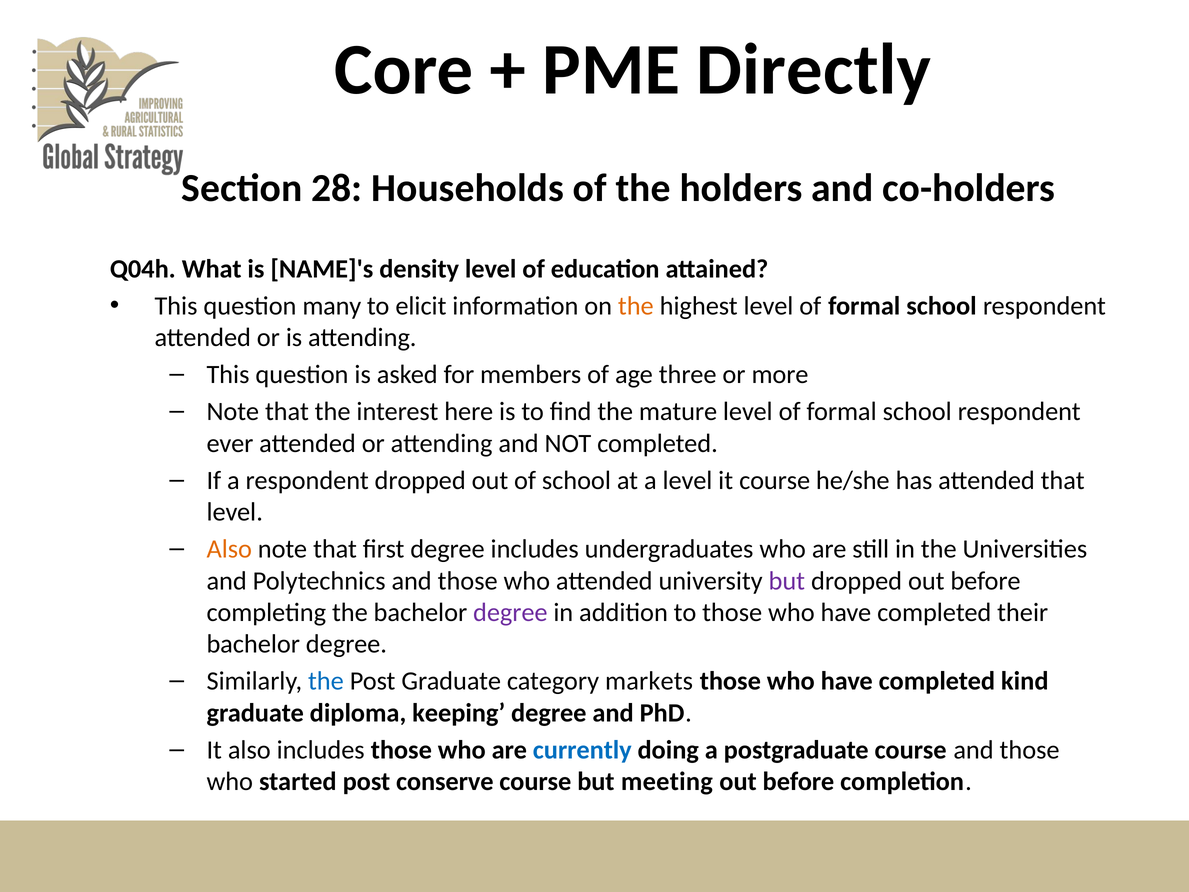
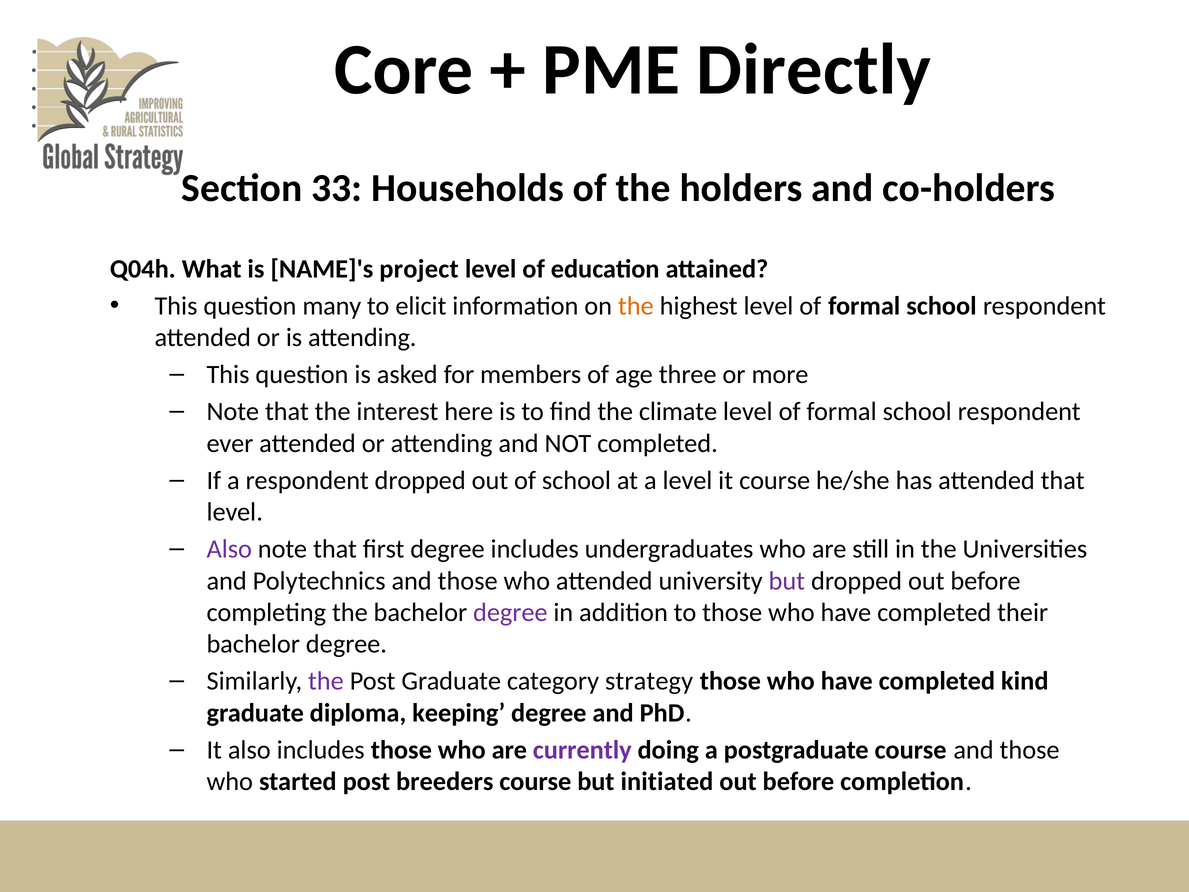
28: 28 -> 33 (337, 188)
density: density -> project (419, 269)
mature: mature -> climate (678, 412)
Also colour: orange -> purple (229, 549)
the colour: blue -> purple (326, 681)
markets: markets -> strategy (649, 681)
currently colour: blue -> purple (582, 750)
conserve: conserve -> breeders (445, 781)
meeting: meeting -> initiated (667, 781)
